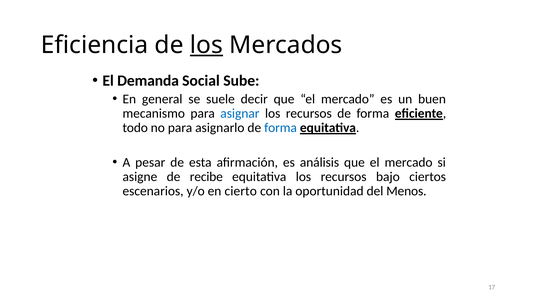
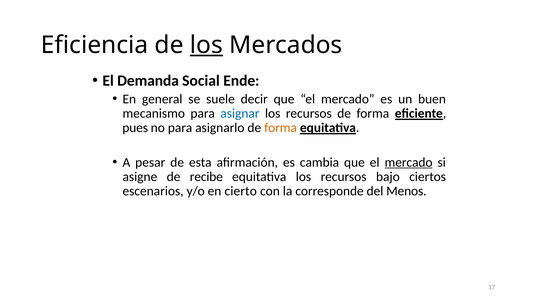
Sube: Sube -> Ende (241, 81)
todo: todo -> pues (135, 128)
forma colour: blue -> orange (281, 128)
análisis: análisis -> cambia (319, 163)
mercado underline: none -> present (409, 163)
oportunidad: oportunidad -> corresponde (330, 192)
